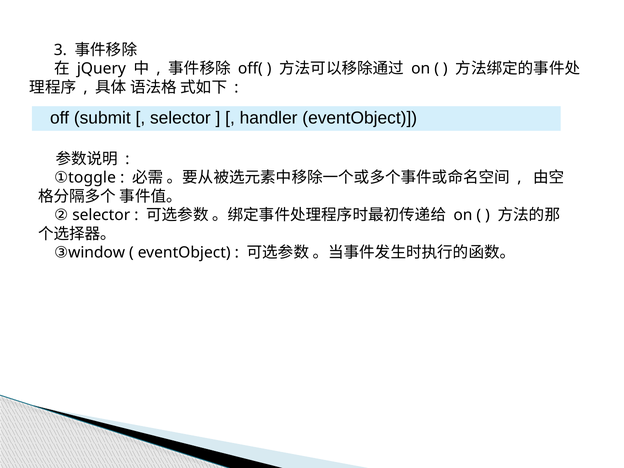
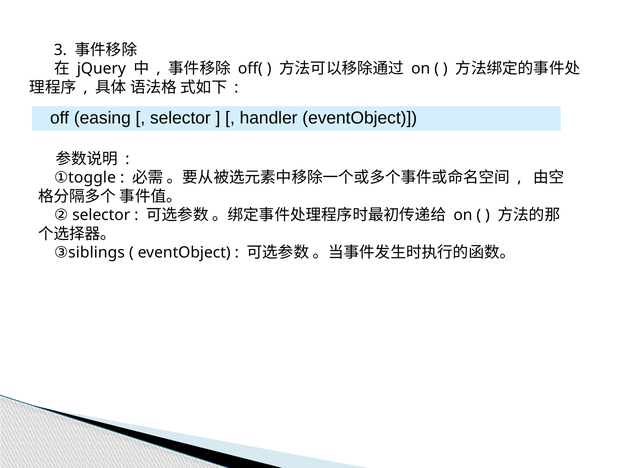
submit: submit -> easing (102, 118)
window: window -> siblings (97, 253)
